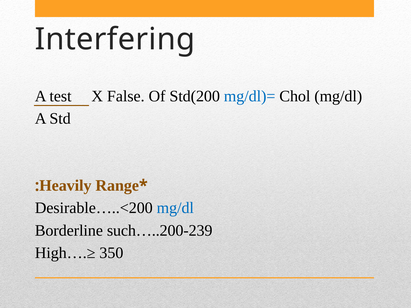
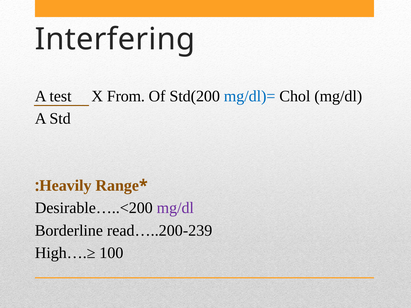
False: False -> From (126, 96)
mg/dl colour: blue -> purple (175, 208)
such…..200-239: such…..200-239 -> read…..200-239 (160, 231)
350: 350 -> 100 (111, 253)
